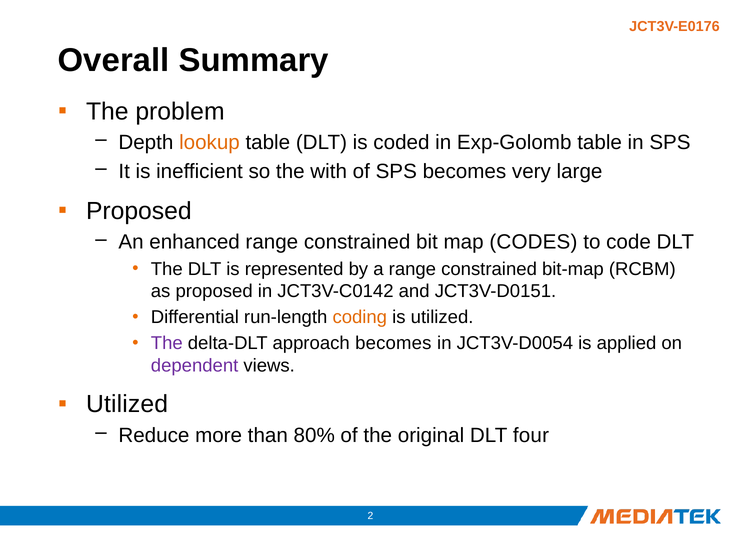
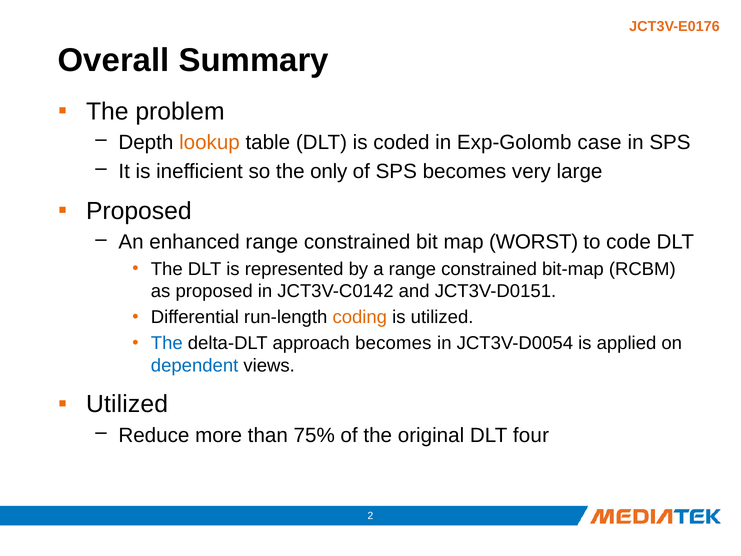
Exp-Golomb table: table -> case (599, 142)
with: with -> only (329, 171)
CODES: CODES -> WORST (534, 242)
The colour: purple -> blue (167, 343)
dependent colour: purple -> blue (195, 365)
80%: 80% -> 75% (314, 435)
